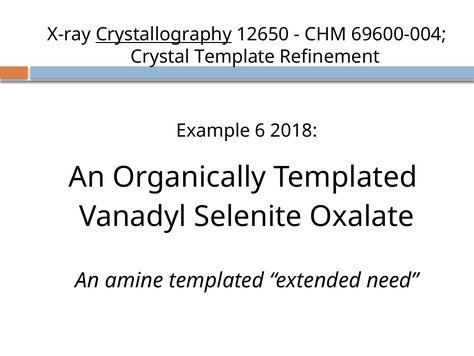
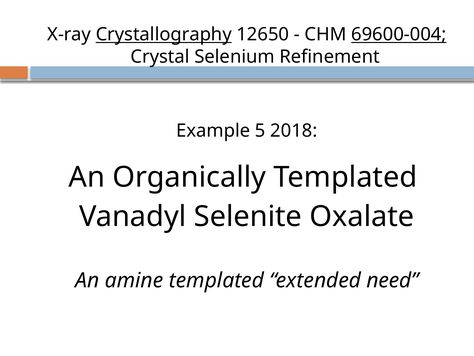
69600-004 underline: none -> present (399, 34)
Template: Template -> Selenium (235, 57)
6: 6 -> 5 (260, 131)
